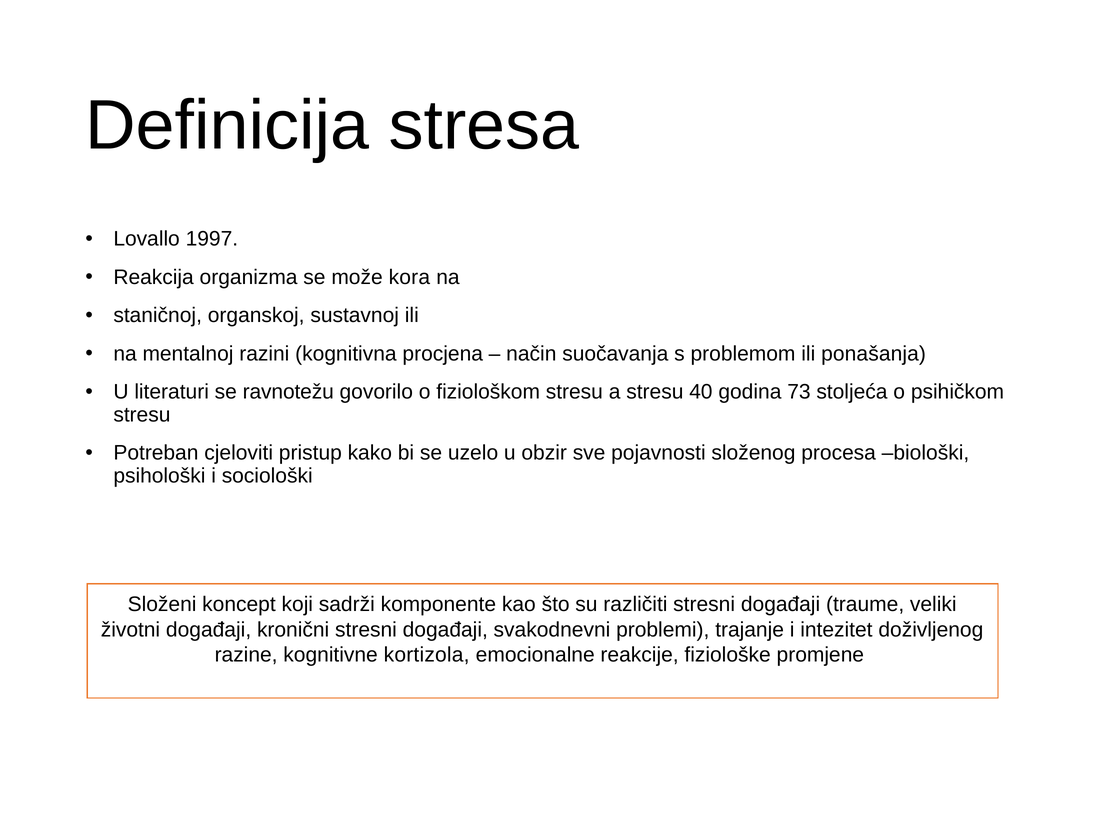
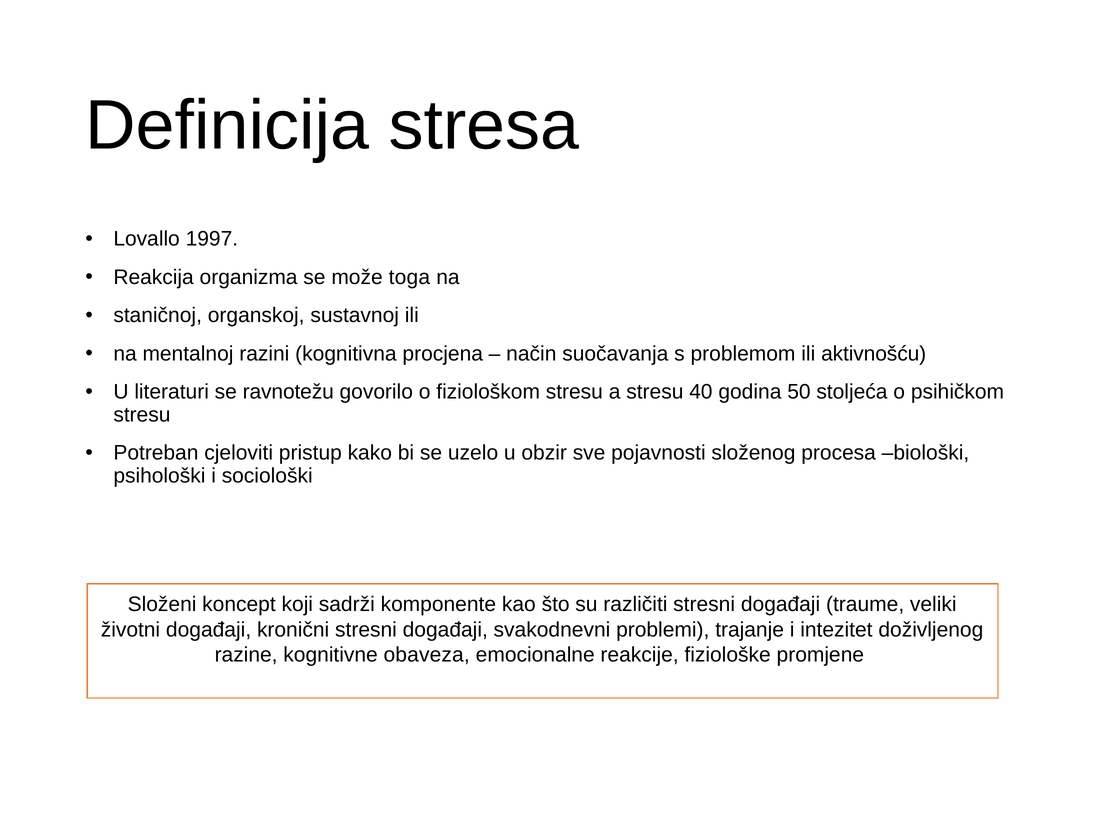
kora: kora -> toga (409, 277)
ponašanja: ponašanja -> aktivnošću (874, 354)
73: 73 -> 50 (799, 392)
kortizola: kortizola -> obaveza (427, 655)
